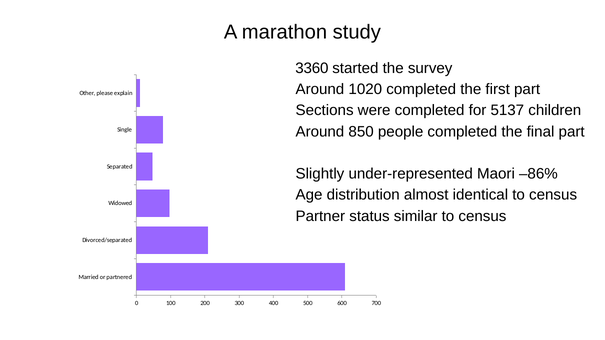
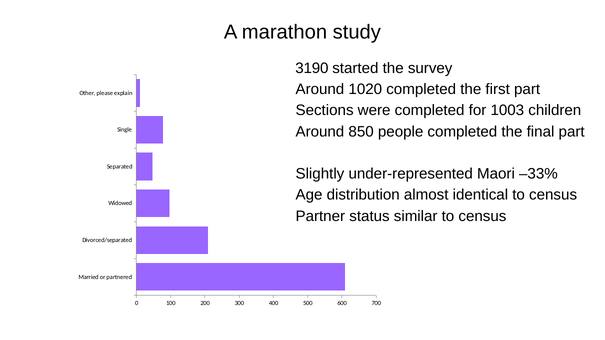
3360: 3360 -> 3190 (312, 68)
5137: 5137 -> 1003 (507, 110)
–86%: –86% -> –33% (538, 174)
